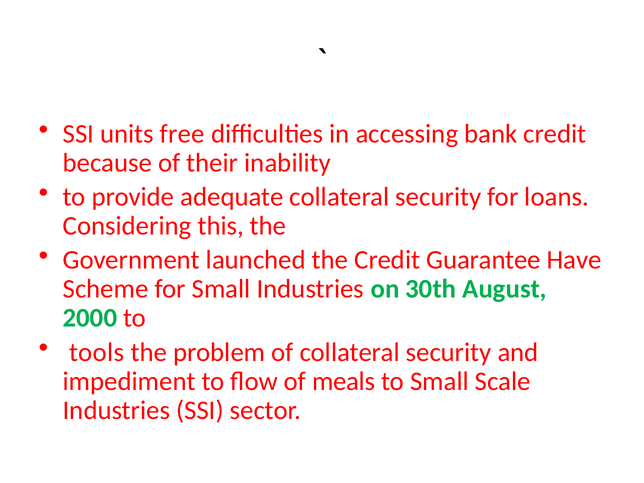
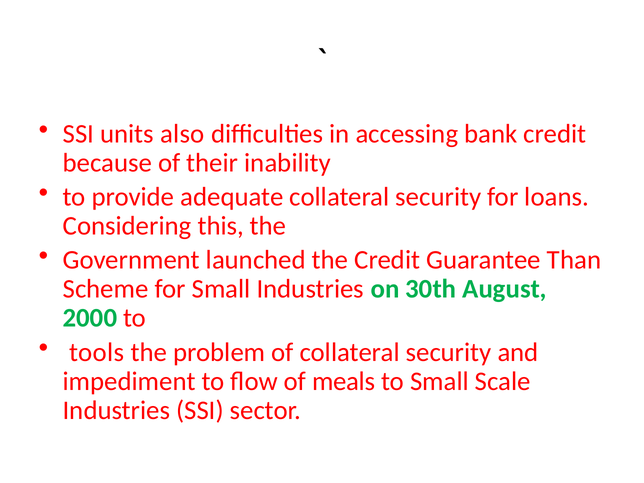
free: free -> also (182, 134)
Have: Have -> Than (574, 260)
